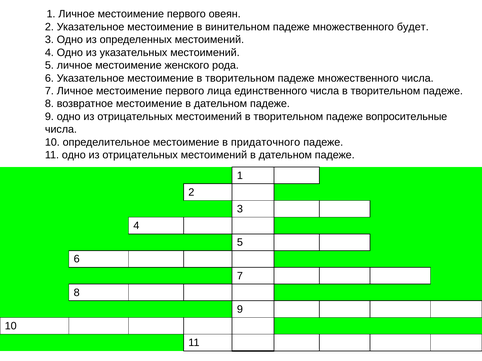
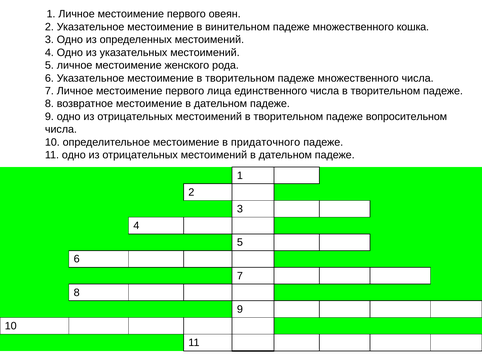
будет: будет -> кошка (413, 27)
вопросительные: вопросительные -> вопросительном (406, 117)
